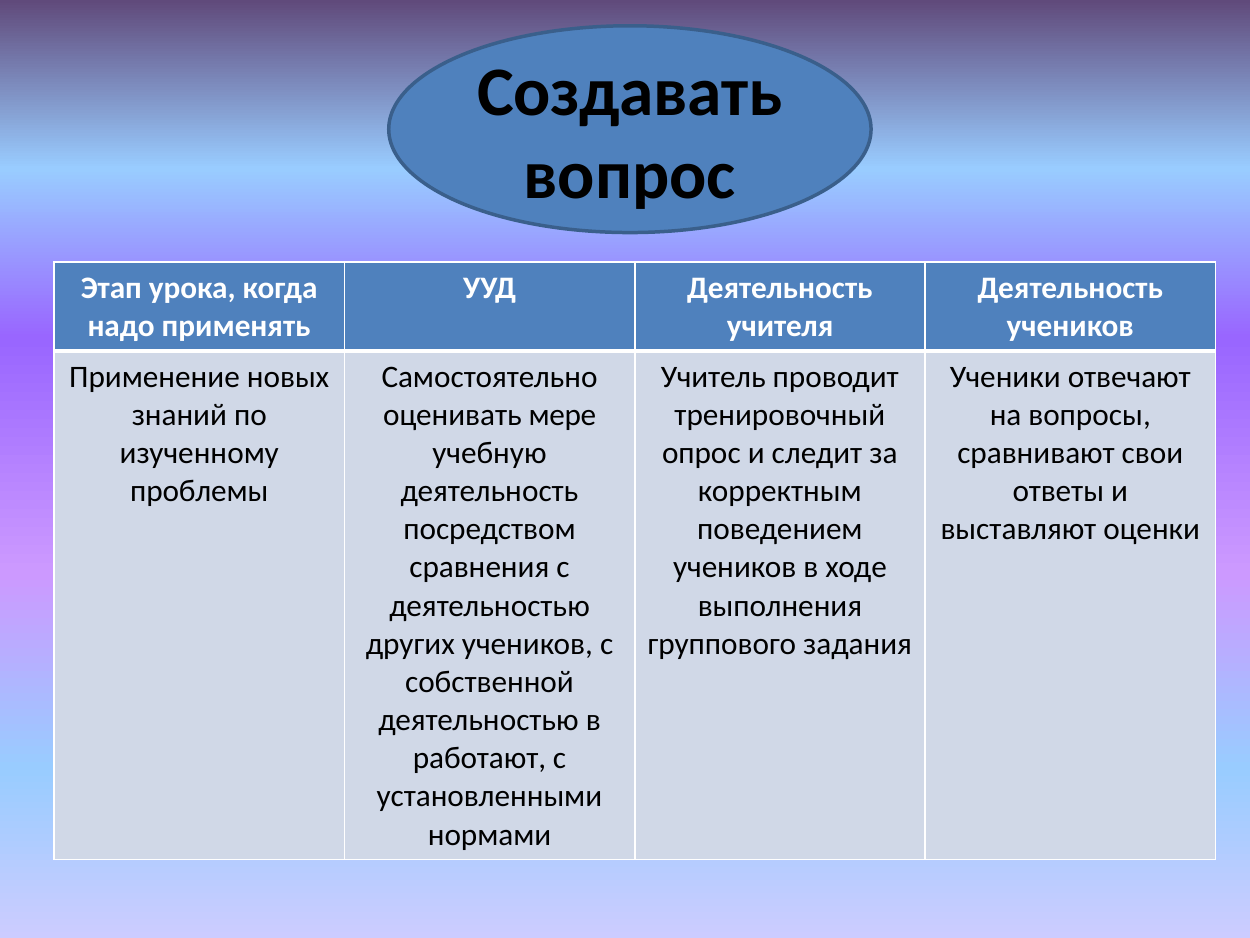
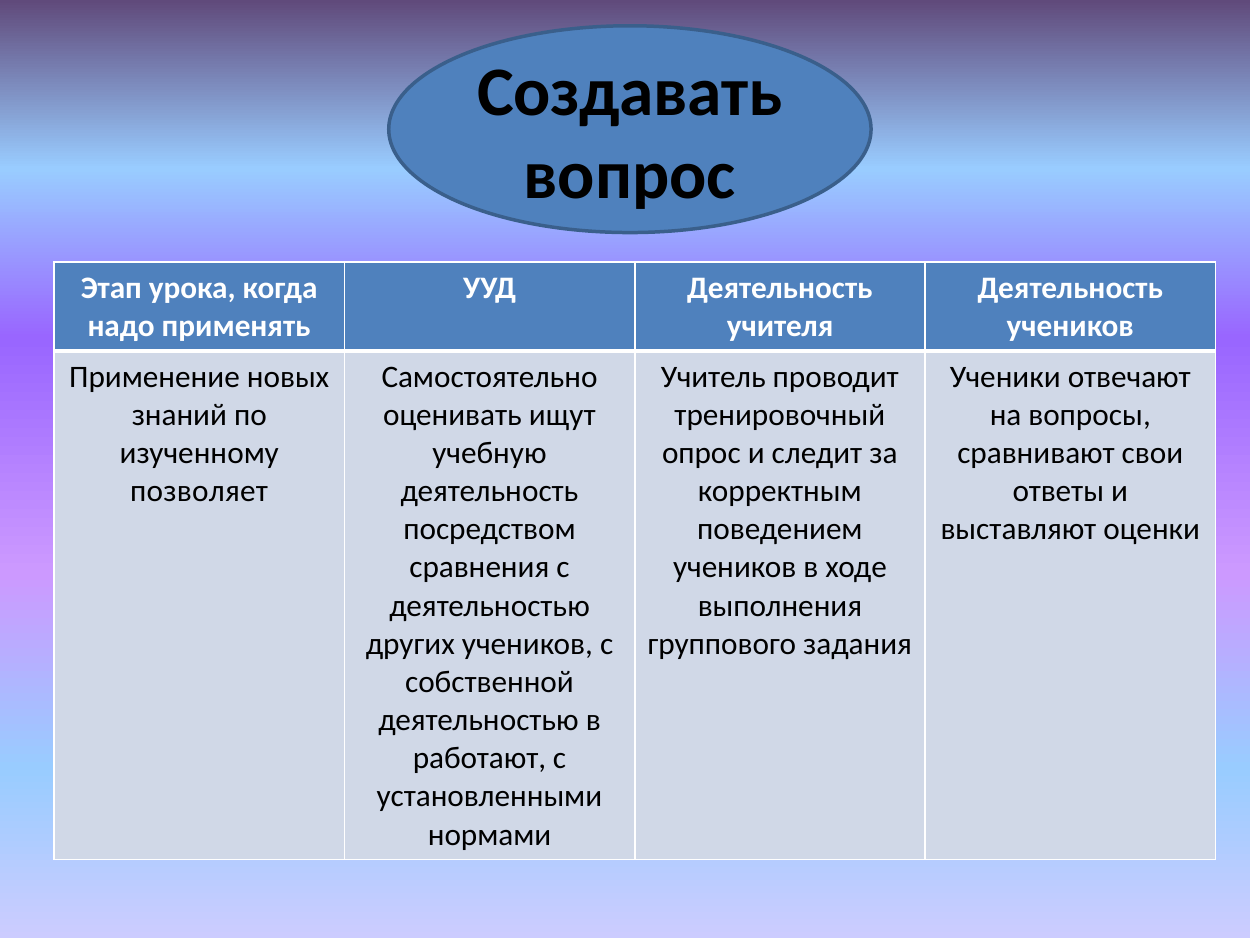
мере: мере -> ищут (562, 415)
проблемы: проблемы -> позволяет (199, 491)
